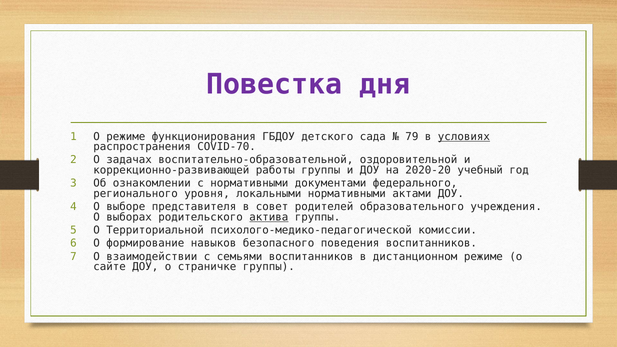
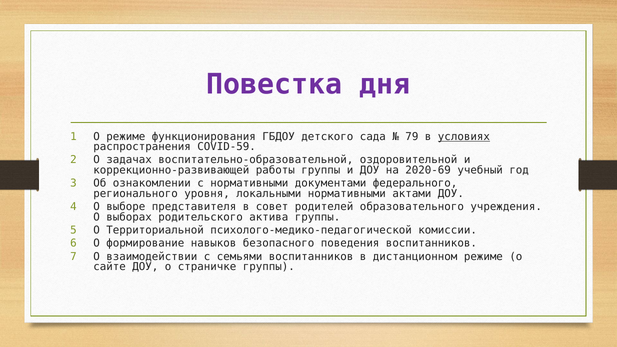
COVID-70: COVID-70 -> COVID-59 (227, 147)
2020-20: 2020-20 -> 2020-69 (428, 170)
актива underline: present -> none (269, 217)
